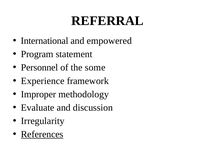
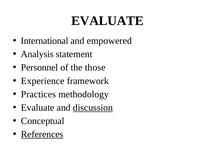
REFERRAL: REFERRAL -> EVALUATE (107, 21)
Program: Program -> Analysis (37, 54)
some: some -> those (95, 68)
Improper: Improper -> Practices (38, 94)
discussion underline: none -> present (93, 108)
Irregularity: Irregularity -> Conceptual (43, 121)
